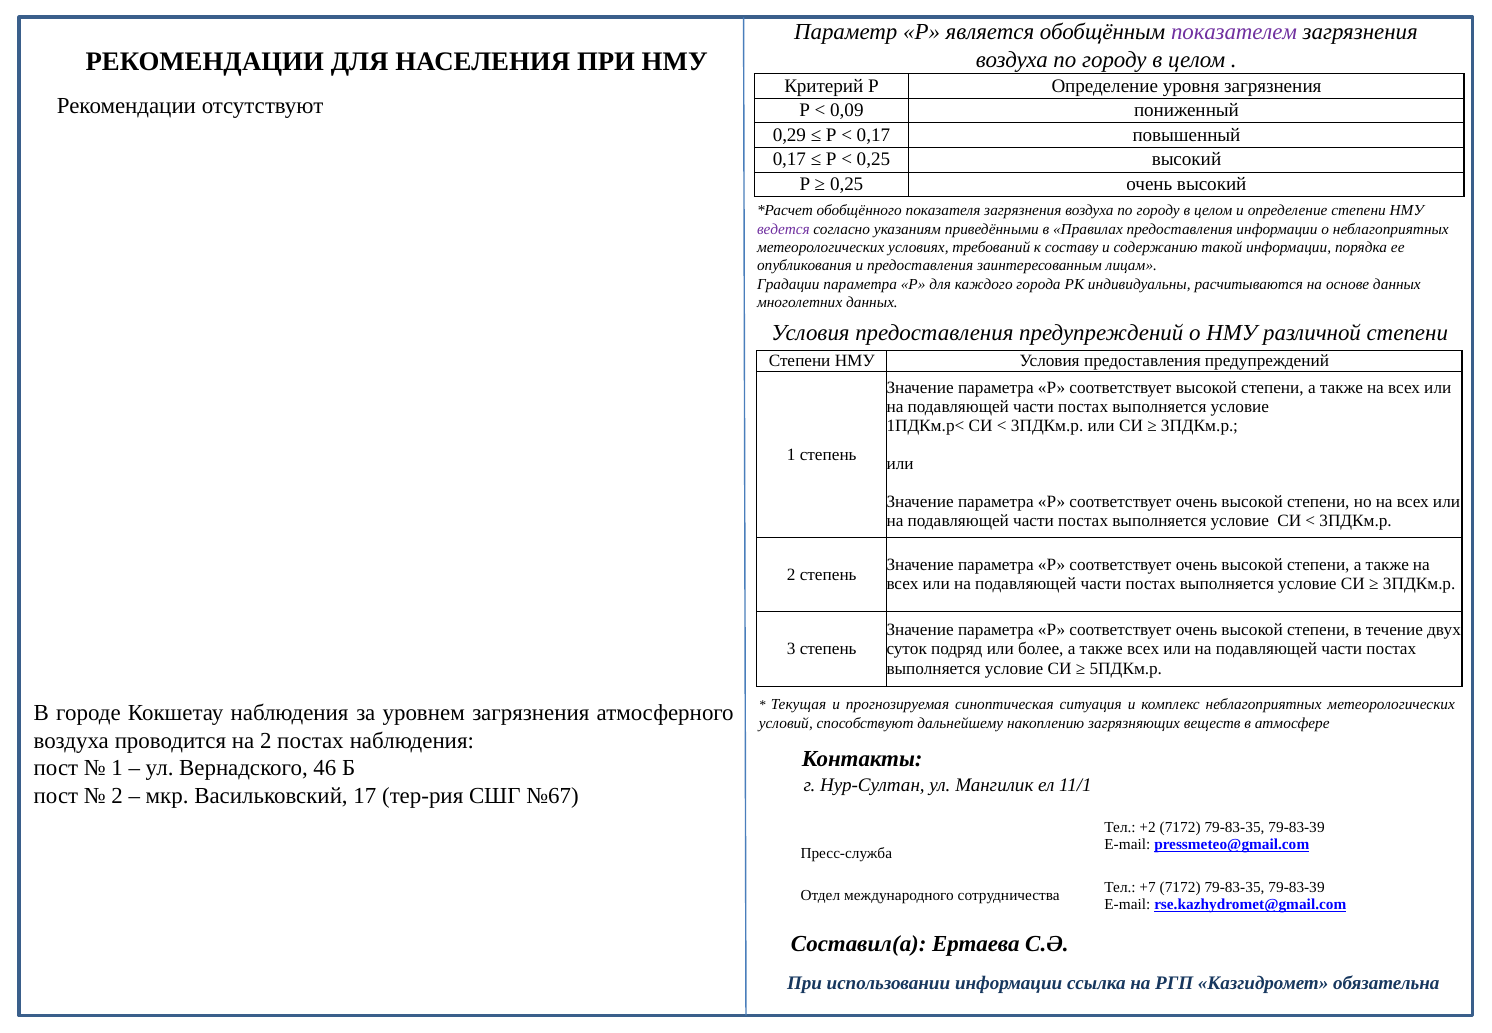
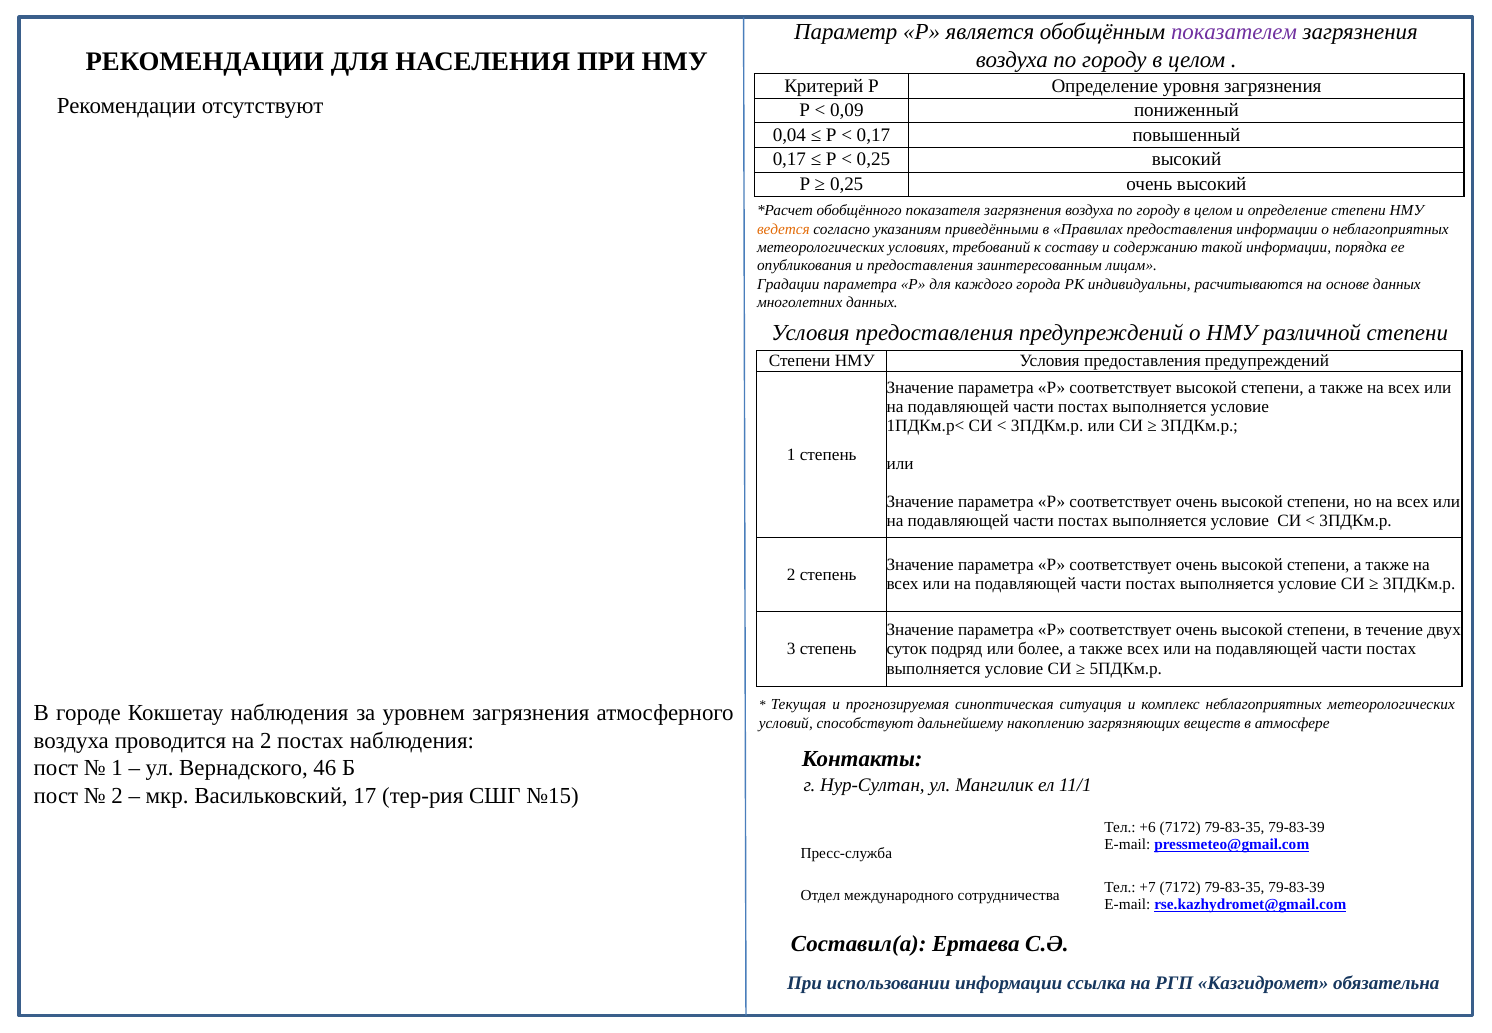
0,29: 0,29 -> 0,04 (789, 135)
ведется colour: purple -> orange (783, 229)
№67: №67 -> №15 (553, 796)
+2: +2 -> +6 (1148, 828)
